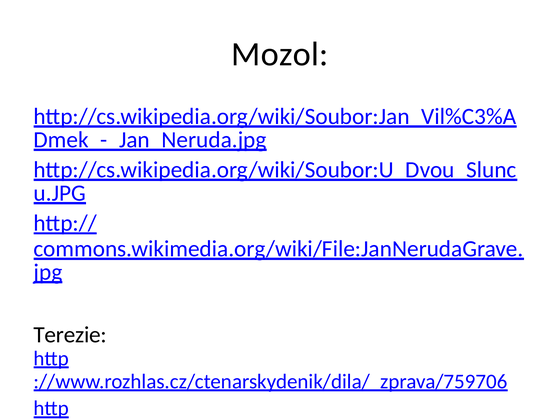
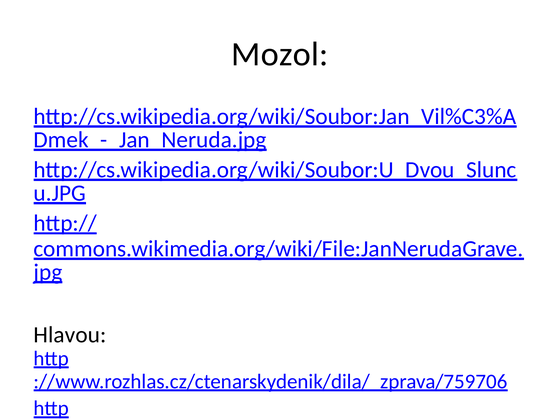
Terezie: Terezie -> Hlavou (70, 335)
